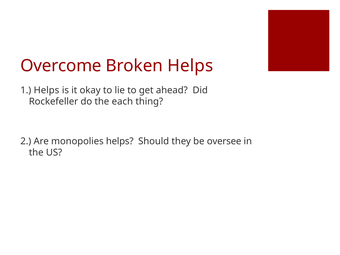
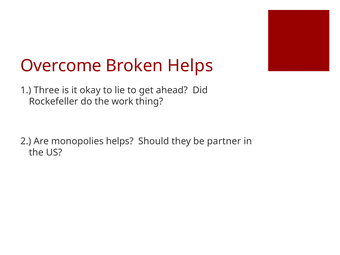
1 Helps: Helps -> Three (47, 90)
each: each -> work (122, 102)
oversee: oversee -> partner (224, 141)
